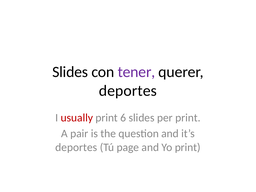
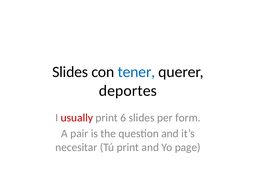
tener colour: purple -> blue (136, 72)
per print: print -> form (188, 118)
deportes: deportes -> necesitar (76, 147)
Tú page: page -> print (128, 147)
Yo print: print -> page (188, 147)
